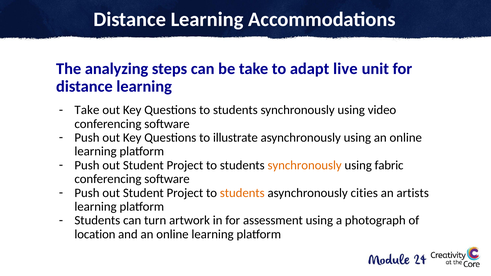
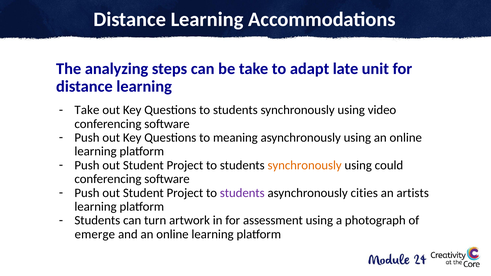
live: live -> late (346, 69)
illustrate: illustrate -> meaning (235, 138)
fabric: fabric -> could (389, 165)
students colour: orange -> purple (242, 193)
location: location -> emerge (95, 234)
